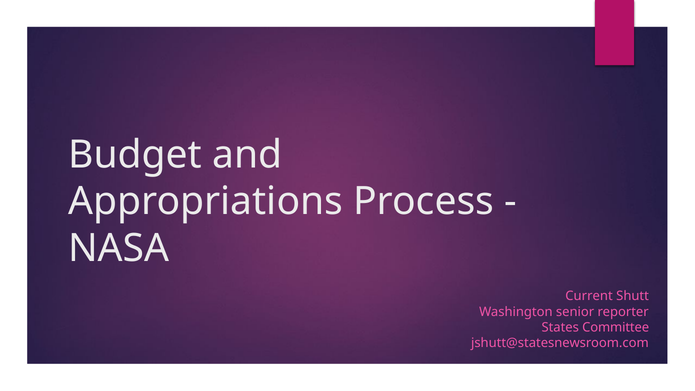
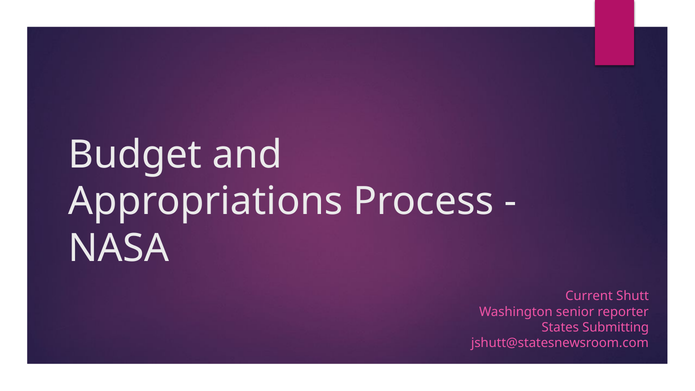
Committee: Committee -> Submitting (616, 327)
